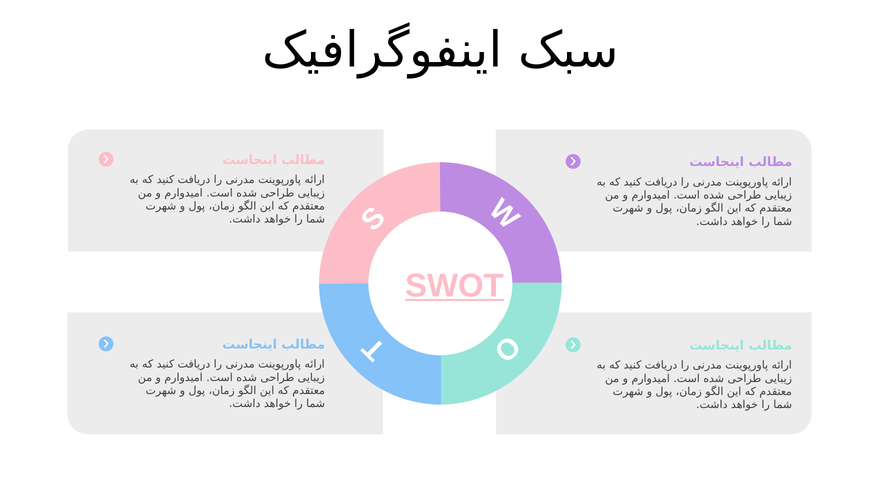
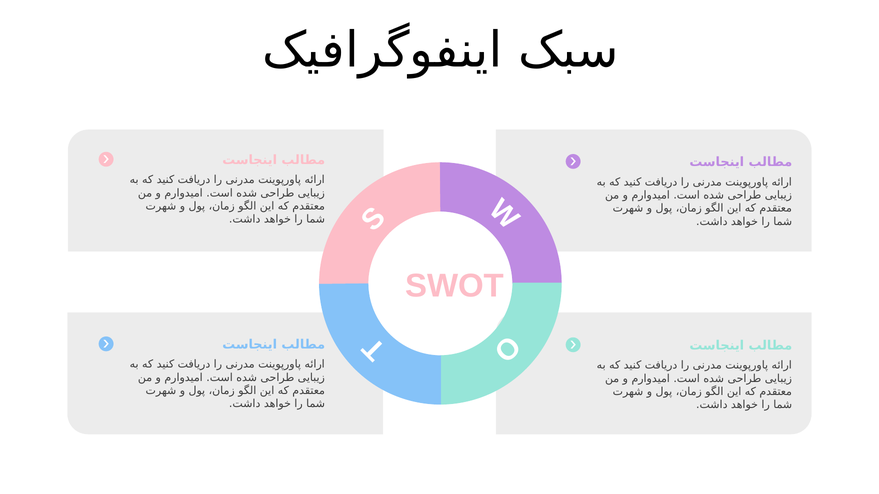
SWOT underline: present -> none (455, 286)
